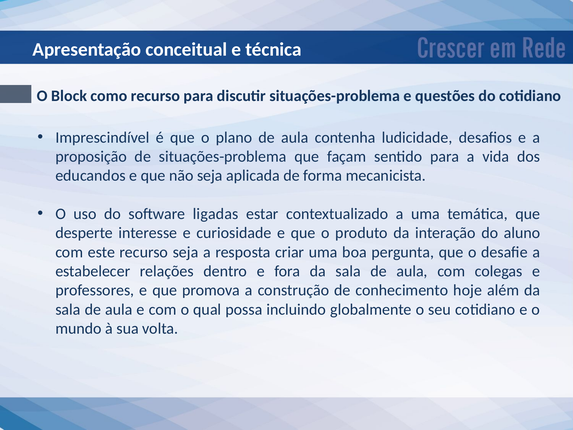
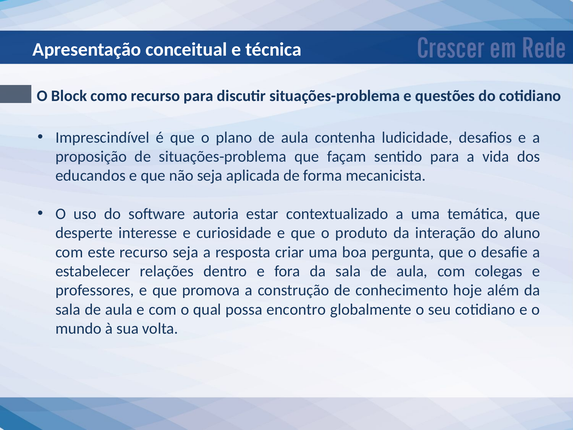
ligadas: ligadas -> autoria (216, 214)
incluindo: incluindo -> encontro (296, 309)
